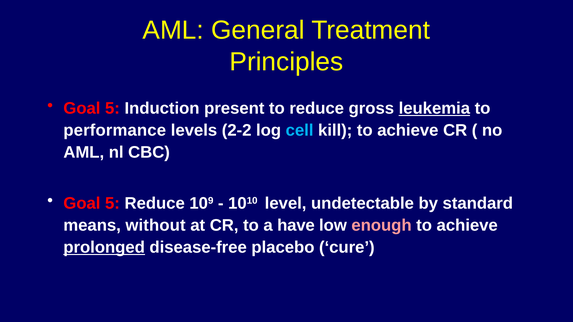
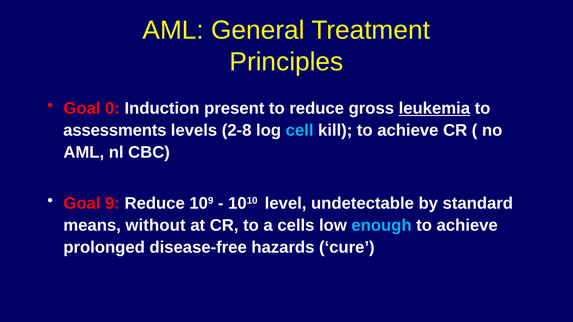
5: 5 -> 0 (112, 108)
performance: performance -> assessments (115, 131)
2-2: 2-2 -> 2-8 (237, 131)
5: 5 -> 9 (112, 203)
have: have -> cells (296, 225)
enough colour: pink -> light blue (382, 225)
prolonged underline: present -> none (104, 248)
placebo: placebo -> hazards (283, 248)
